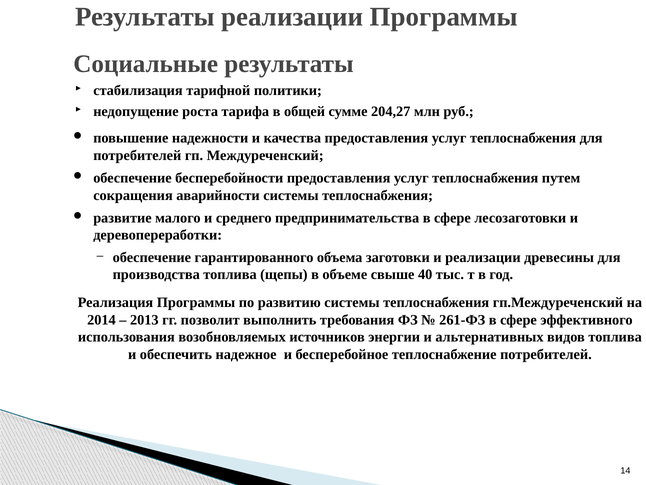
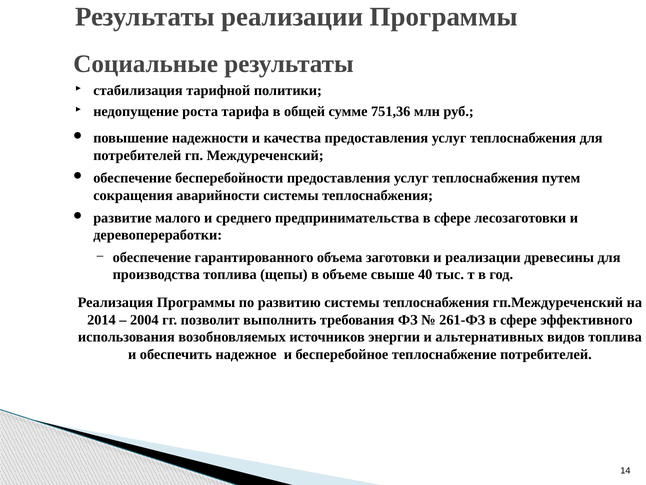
204,27: 204,27 -> 751,36 (391, 111)
2013: 2013 -> 2004 (144, 320)
